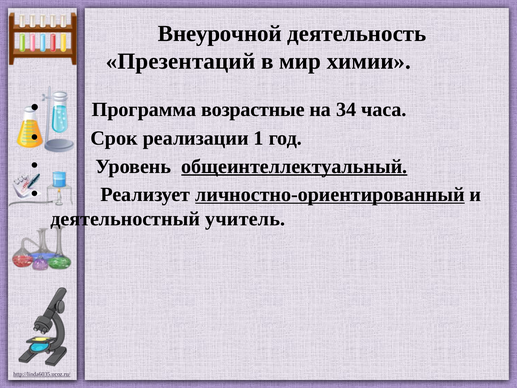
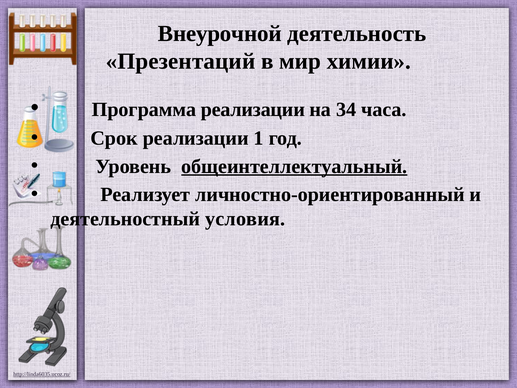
Программа возрастные: возрастные -> реализации (253, 109)
личностно-ориентированный underline: present -> none (330, 194)
учитель: учитель -> условия (245, 219)
